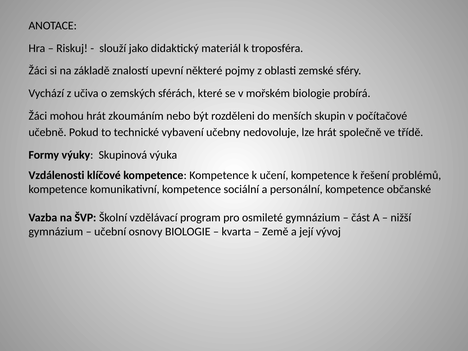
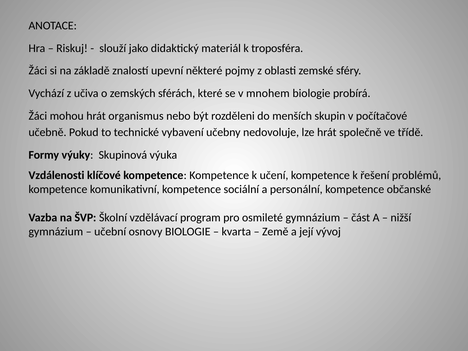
mořském: mořském -> mnohem (268, 93)
zkoumáním: zkoumáním -> organismus (136, 116)
